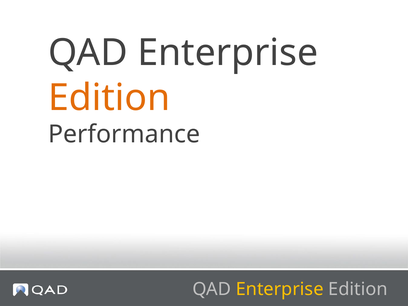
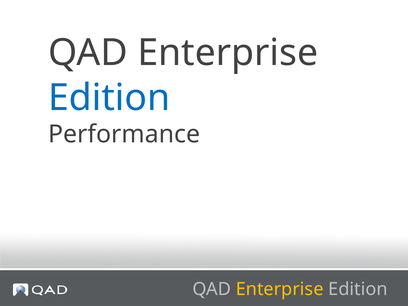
Edition colour: orange -> blue (109, 98)
